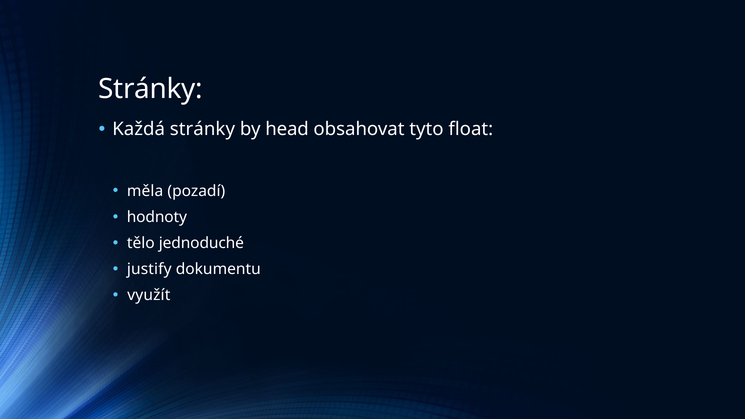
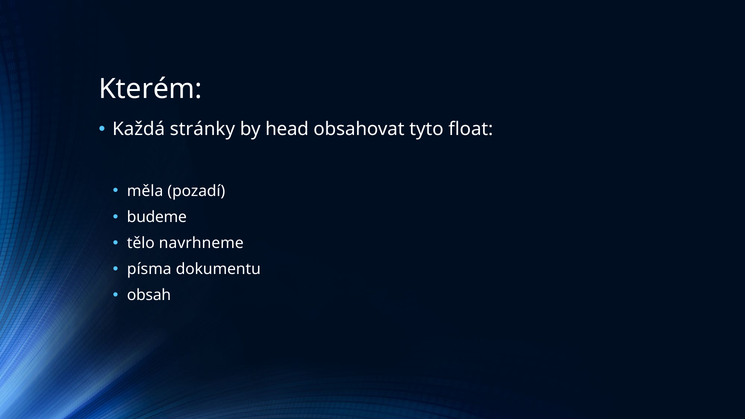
Stránky: Stránky -> Kterém (150, 89)
hodnoty: hodnoty -> budeme (157, 217)
jednoduché: jednoduché -> navrhneme (201, 243)
justify: justify -> písma (149, 269)
využít: využít -> obsah (149, 295)
